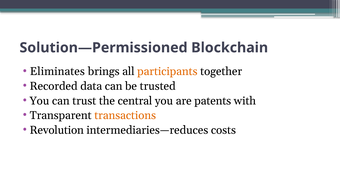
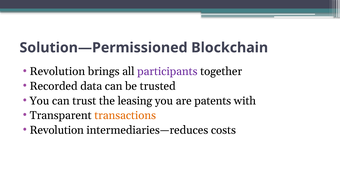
Eliminates: Eliminates -> Revolution (57, 72)
participants colour: orange -> purple (167, 72)
central: central -> leasing (135, 101)
